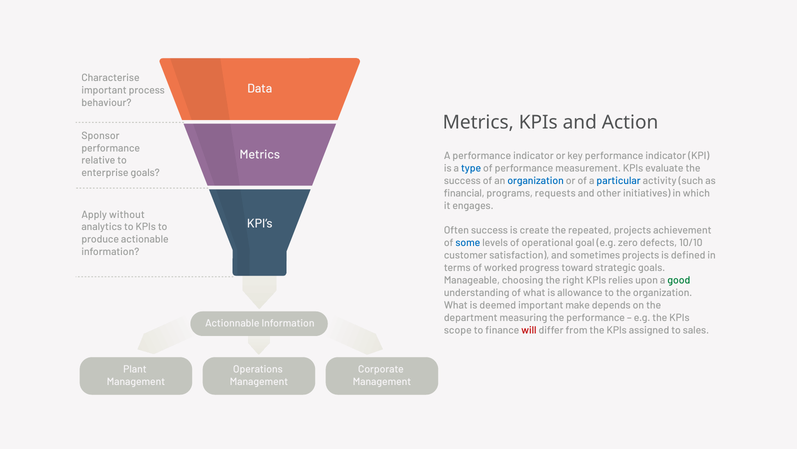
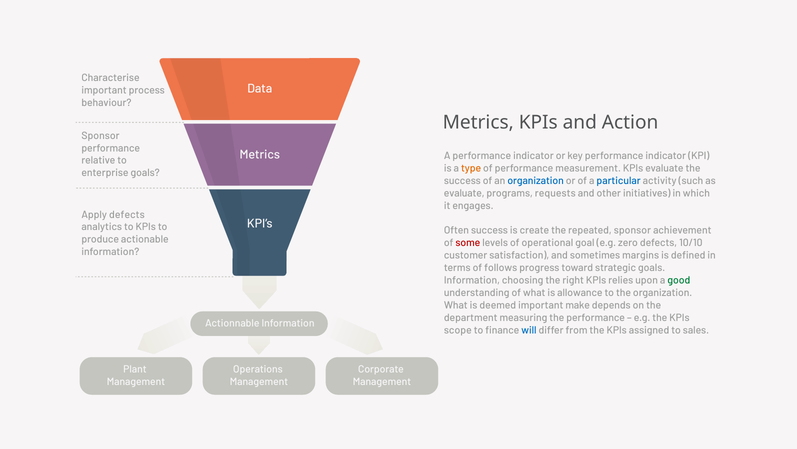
type colour: blue -> orange (471, 168)
financial: financial -> evaluate (464, 193)
Apply without: without -> defects (127, 214)
repeated projects: projects -> sponsor (632, 230)
some colour: blue -> red (468, 243)
sometimes projects: projects -> margins (641, 255)
worked: worked -> follows (501, 268)
Manageable: Manageable -> Information (472, 280)
will colour: red -> blue (529, 330)
